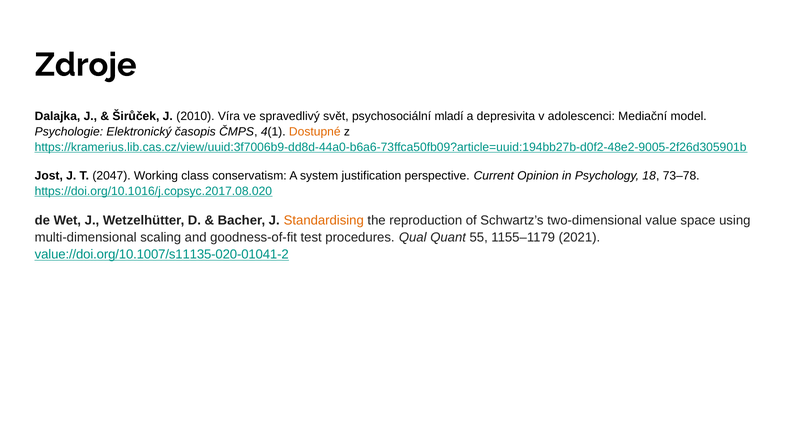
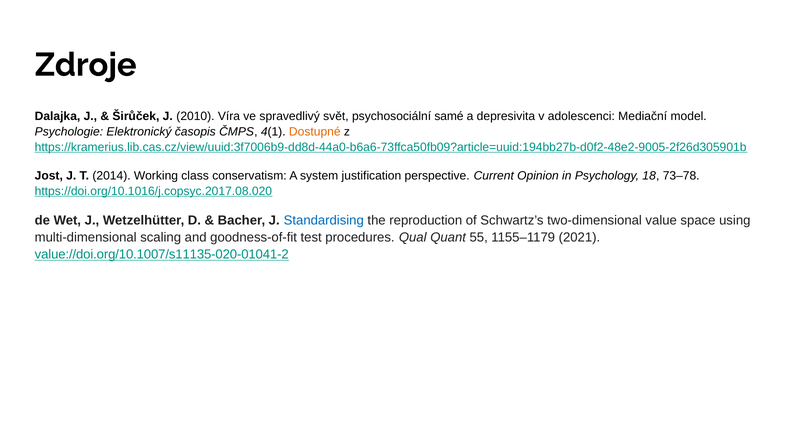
mladí: mladí -> samé (449, 116)
2047: 2047 -> 2014 (112, 175)
Standardising colour: orange -> blue (324, 220)
